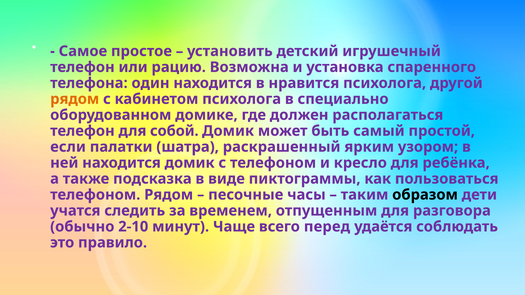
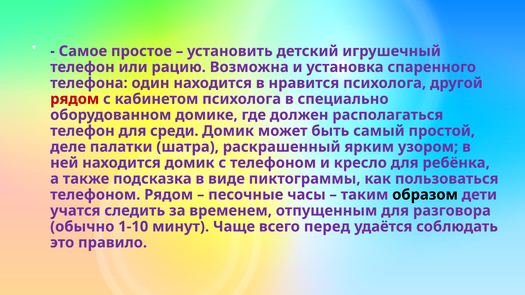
рядом colour: orange -> red (75, 99)
собой: собой -> среди (174, 131)
если: если -> деле (68, 147)
2-10: 2-10 -> 1-10 (133, 227)
